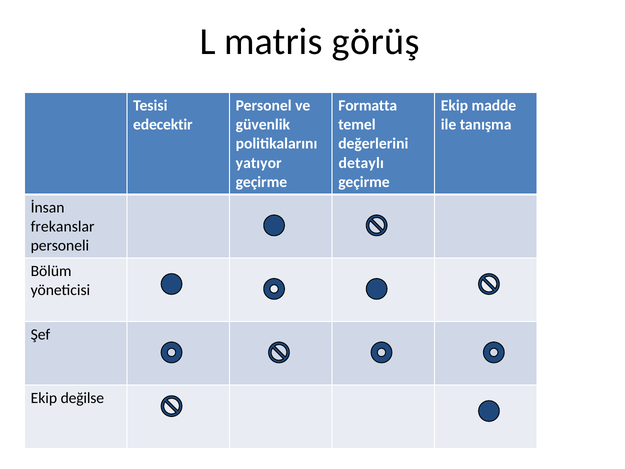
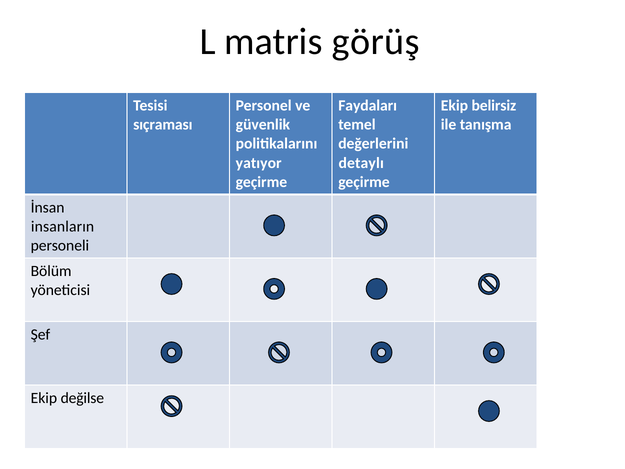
Formatta: Formatta -> Faydaları (368, 106)
madde: madde -> belirsiz (494, 106)
edecektir: edecektir -> sıçraması (163, 125)
frekanslar: frekanslar -> insanların (63, 226)
